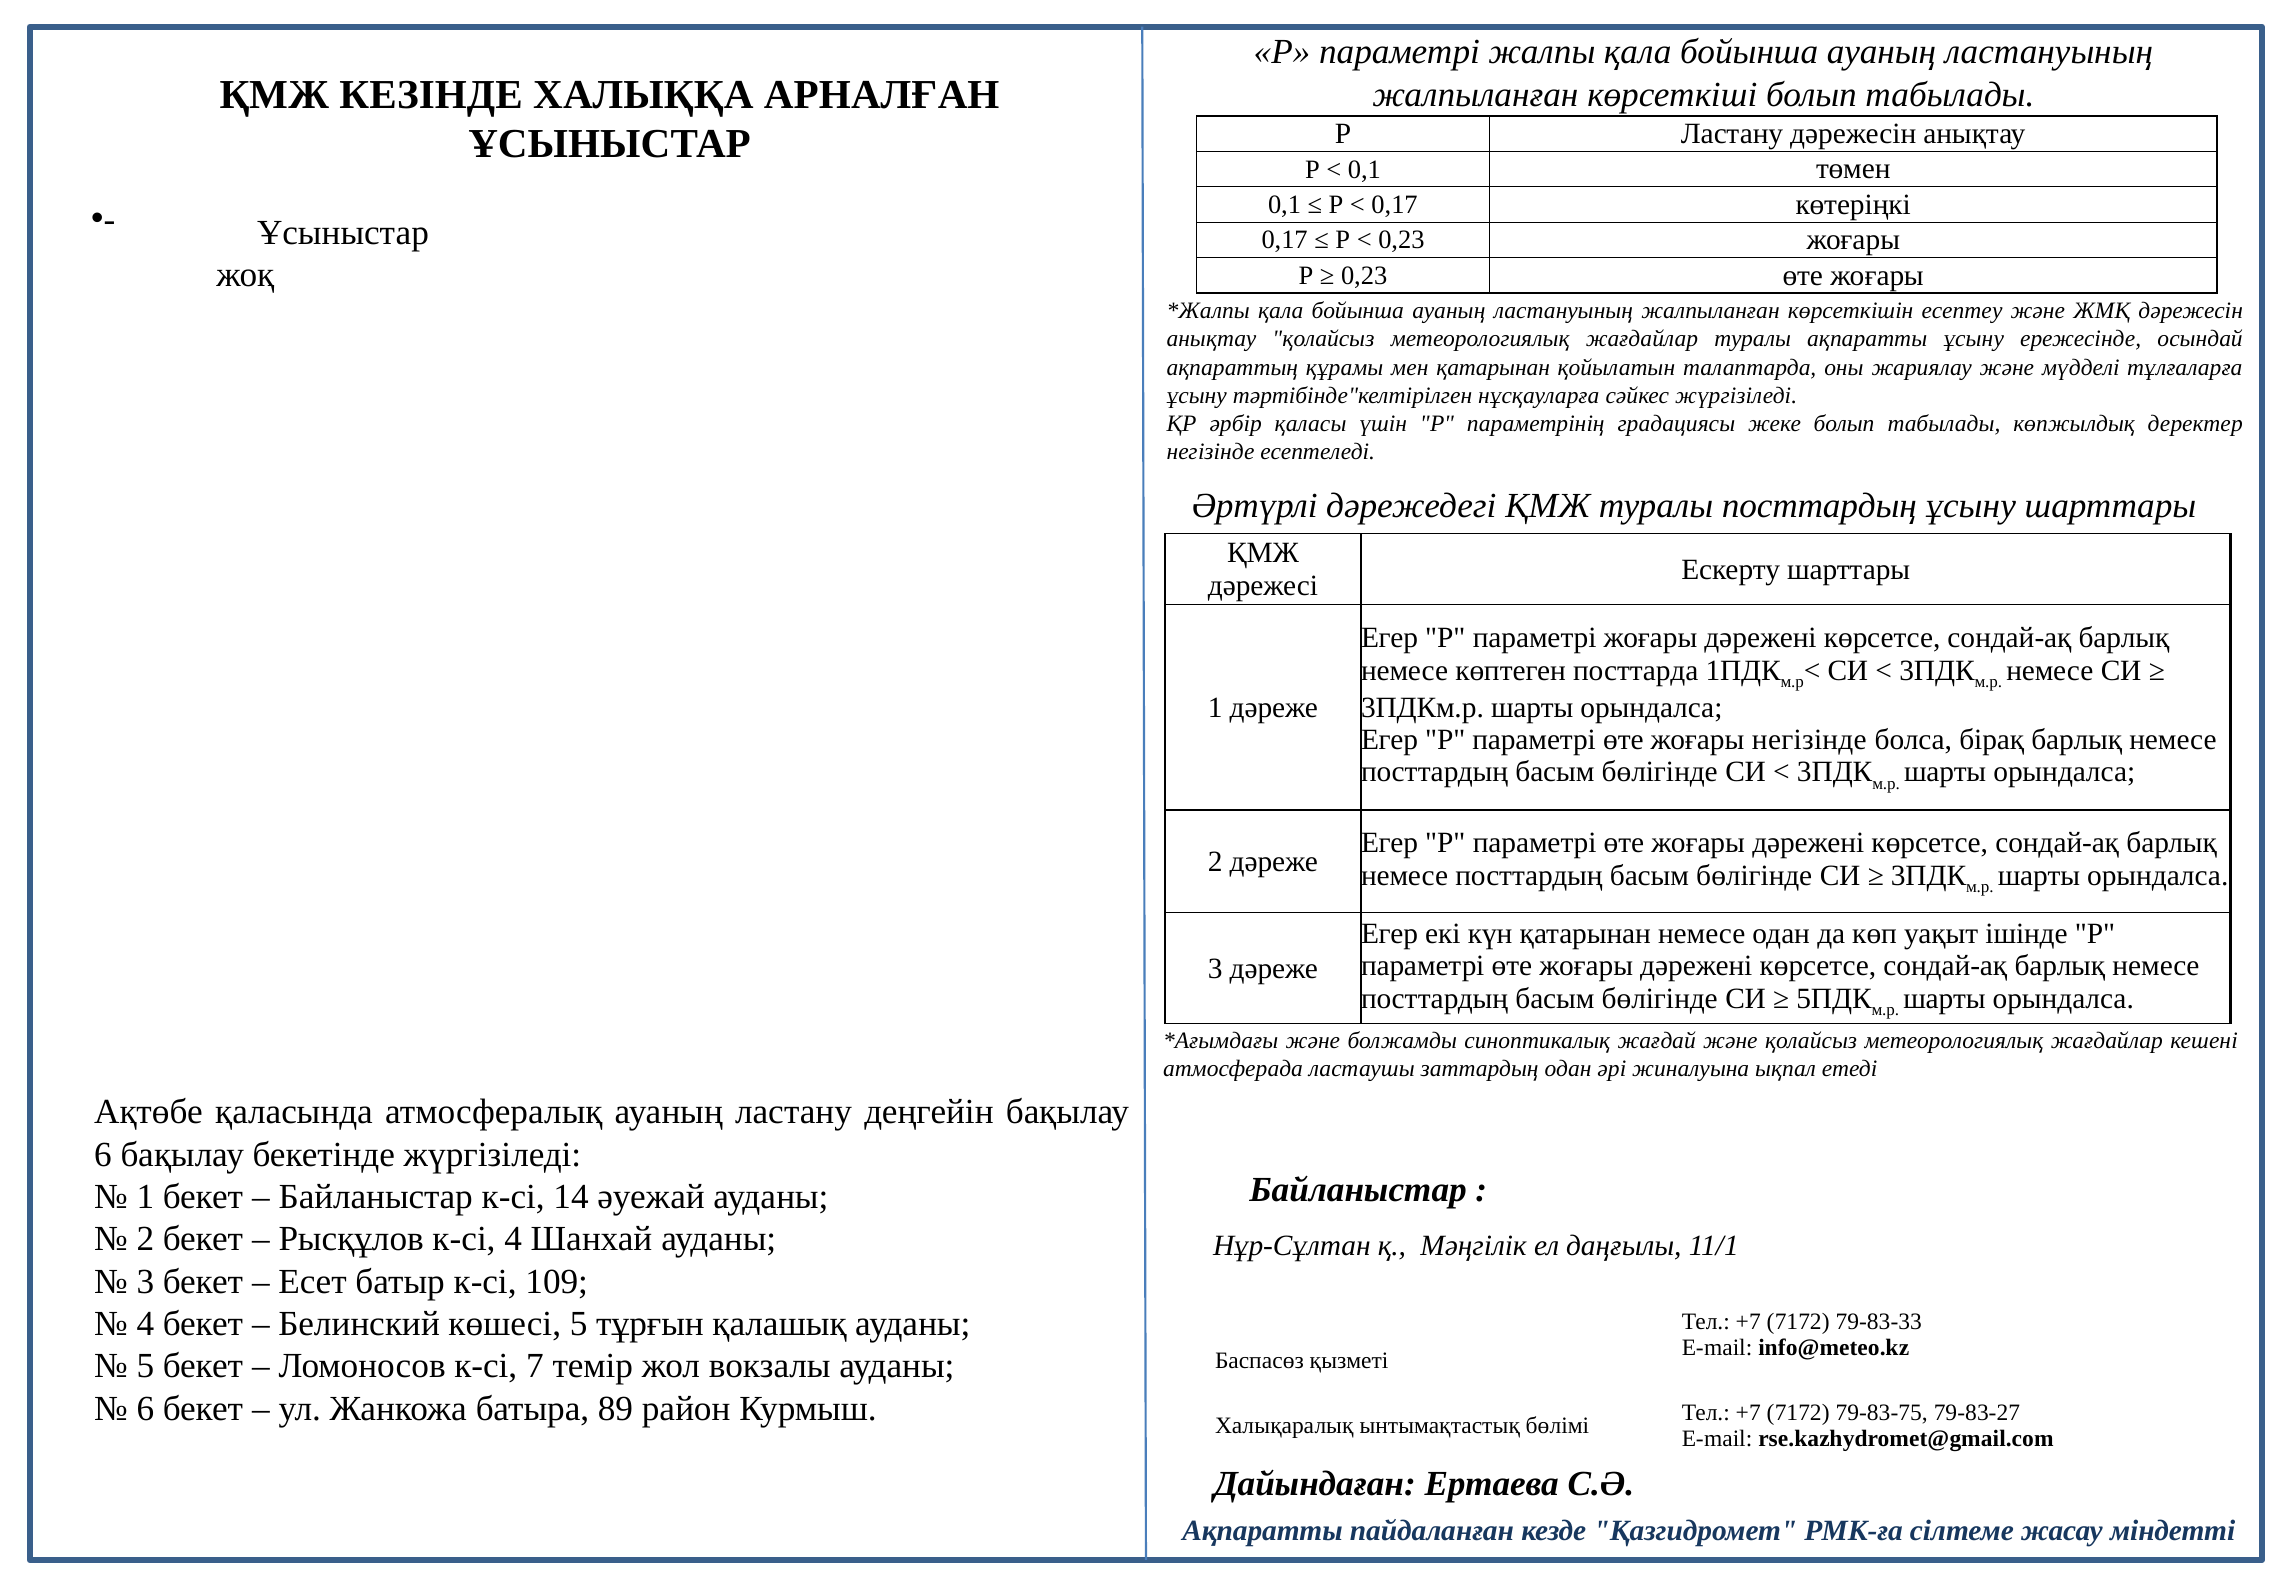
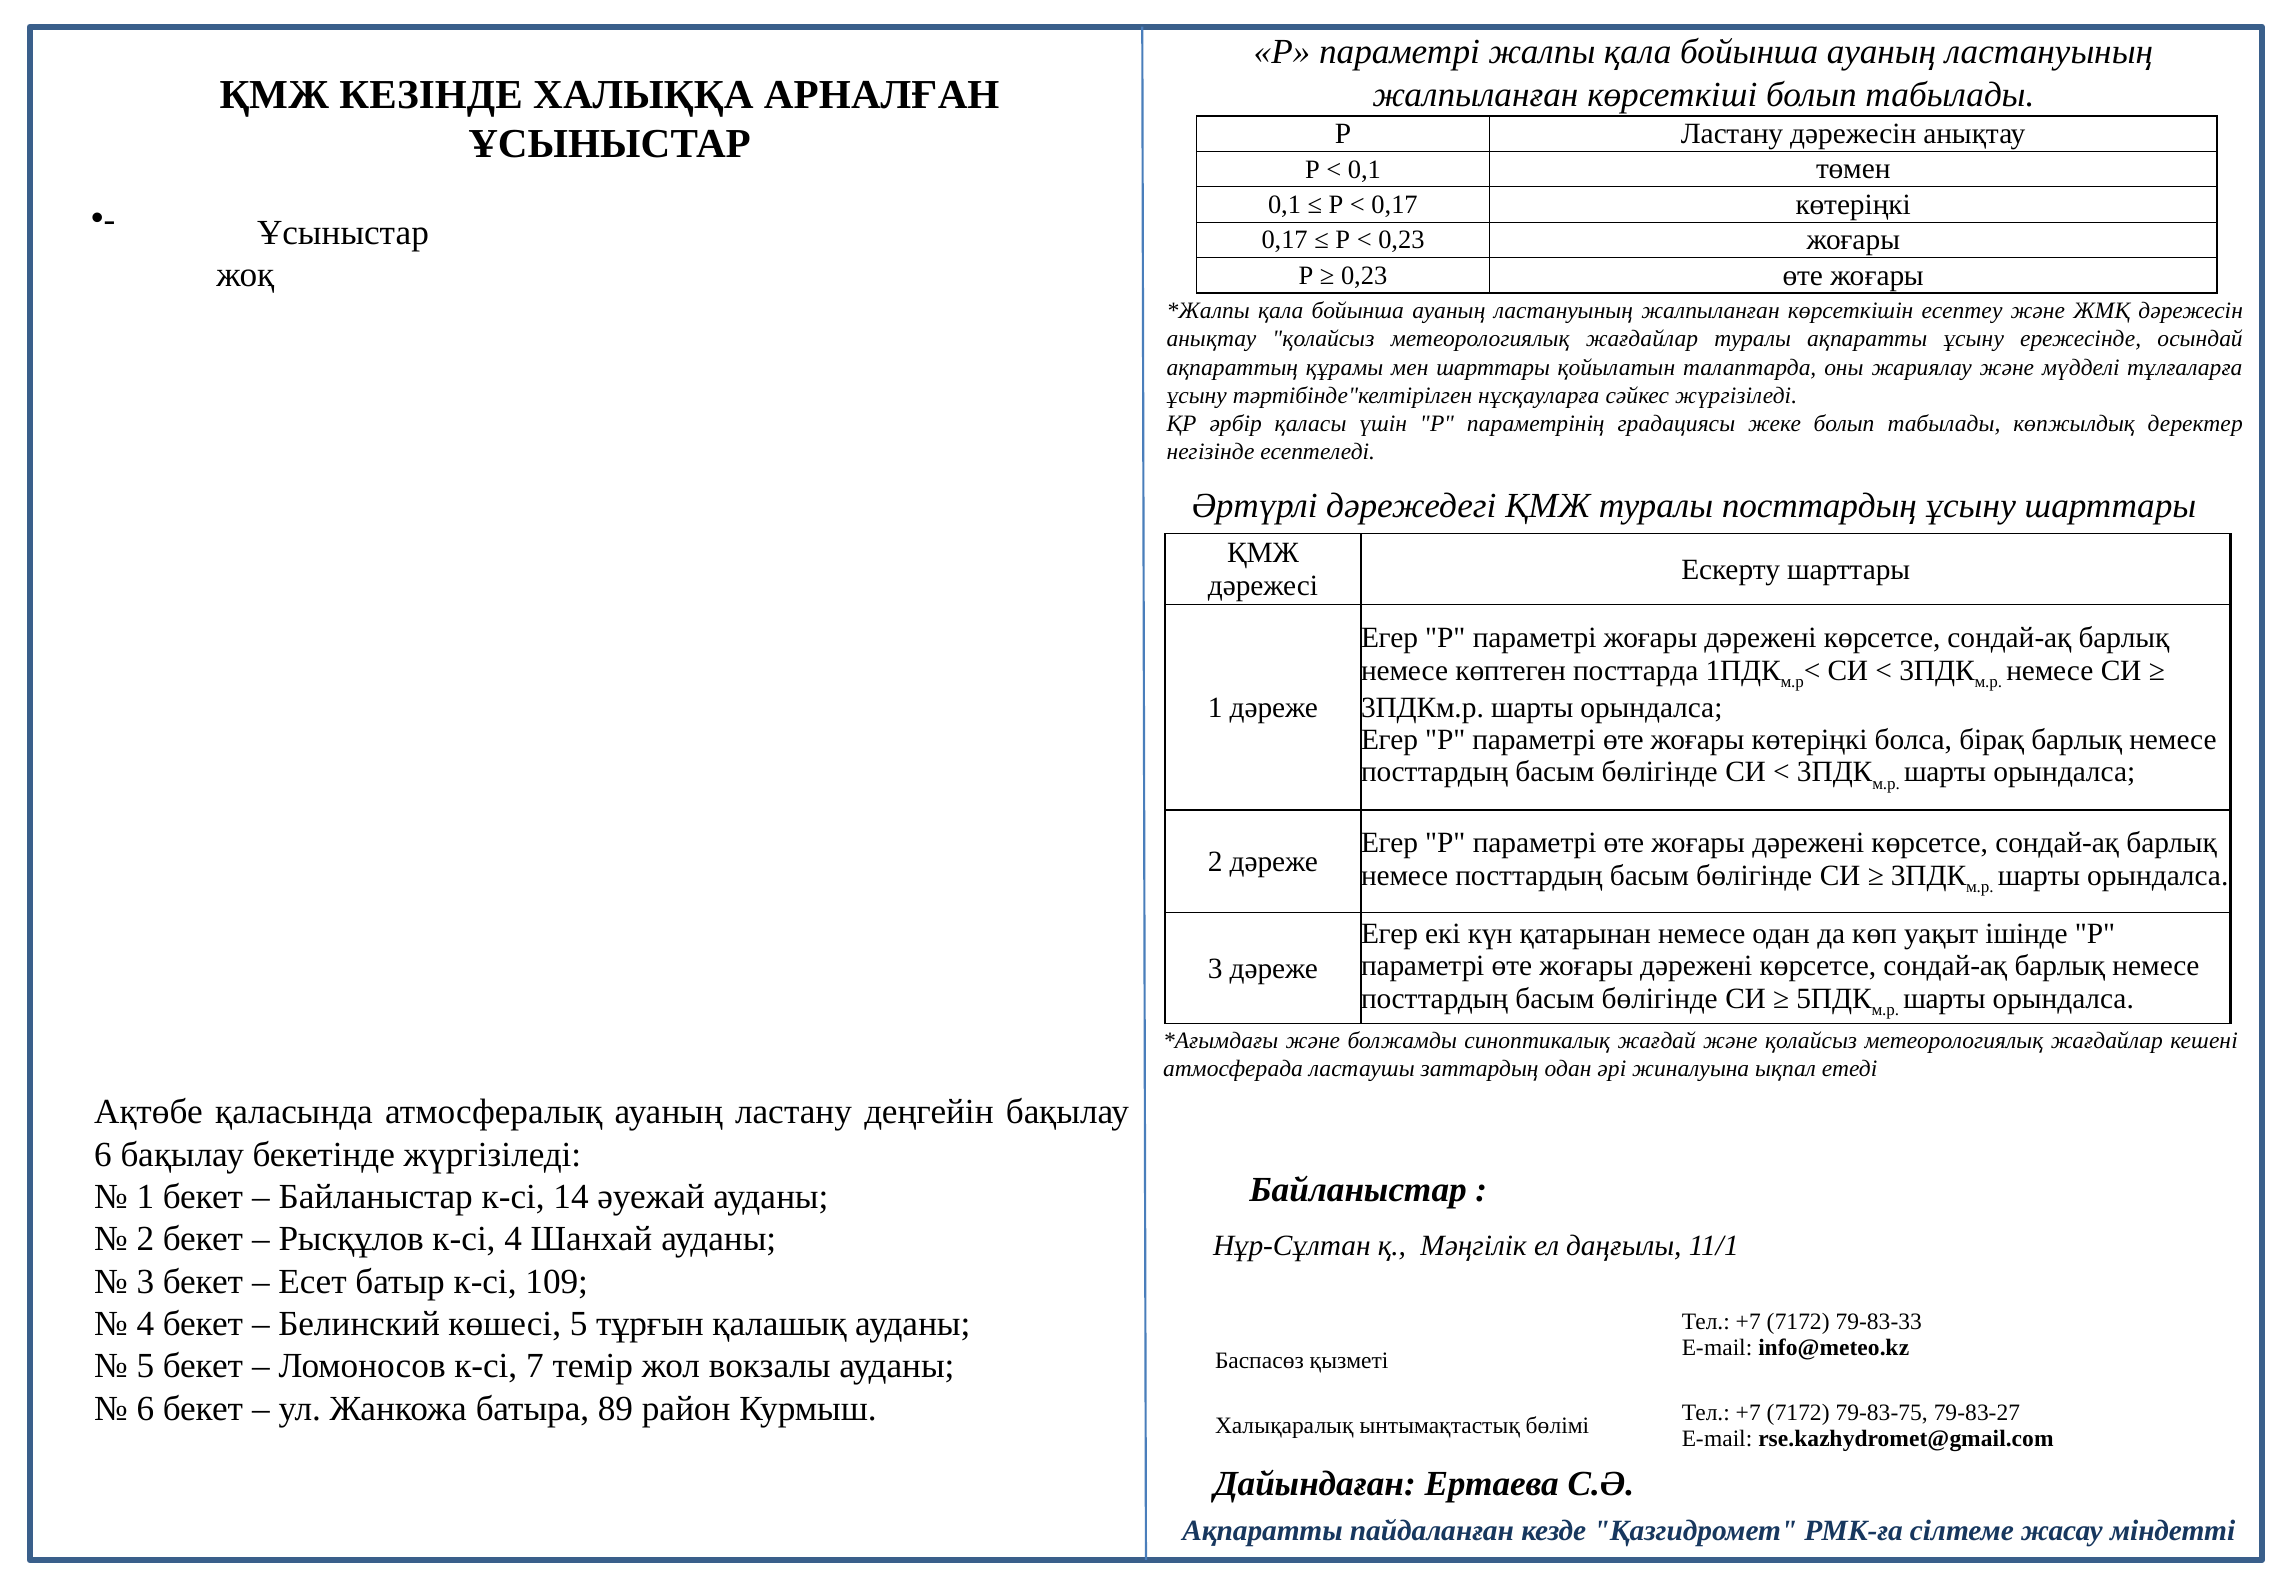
мен қатарынан: қатарынан -> шарттары (1493, 367)
жоғары негізінде: негізінде -> көтеріңкі (1810, 740)
